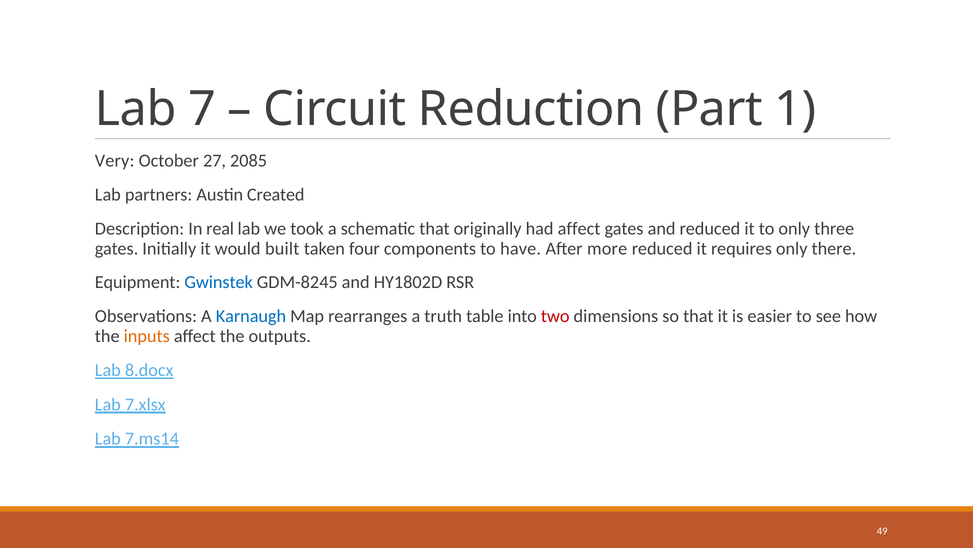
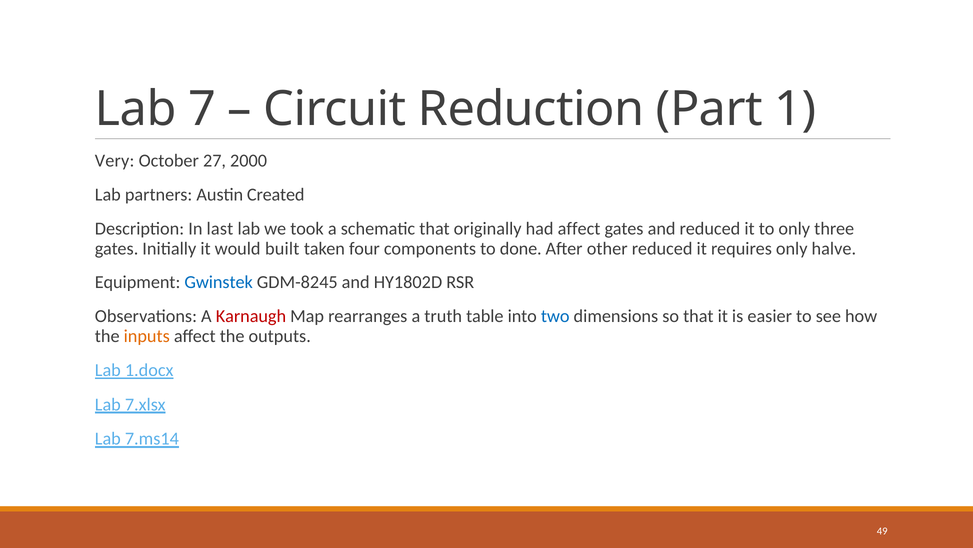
2085: 2085 -> 2000 (249, 161)
real: real -> last (220, 229)
have: have -> done (521, 248)
more: more -> other (607, 248)
there: there -> halve (834, 248)
Karnaugh colour: blue -> red (251, 316)
two colour: red -> blue (555, 316)
8.docx: 8.docx -> 1.docx (149, 370)
